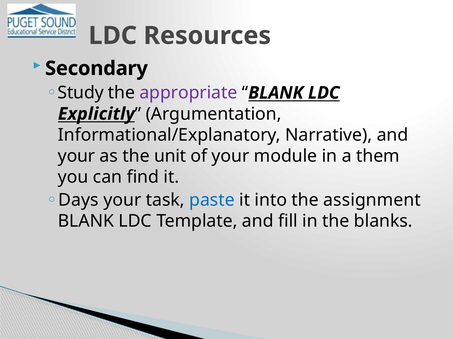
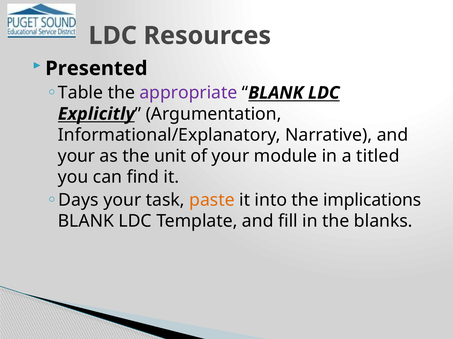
Secondary: Secondary -> Presented (96, 69)
Study: Study -> Table (81, 93)
them: them -> titled (378, 156)
paste colour: blue -> orange (212, 201)
assignment: assignment -> implications (372, 201)
